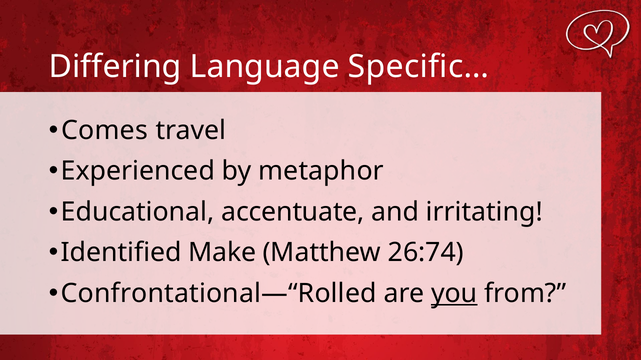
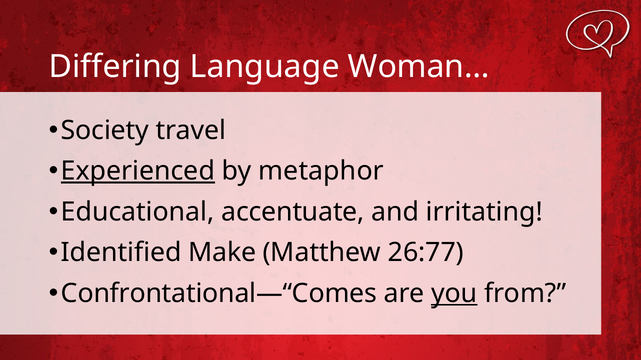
Specific…: Specific… -> Woman… (419, 67)
Comes: Comes -> Society (105, 130)
Experienced underline: none -> present (138, 171)
26:74: 26:74 -> 26:77 (426, 253)
Confrontational—“Rolled: Confrontational—“Rolled -> Confrontational—“Comes (219, 294)
